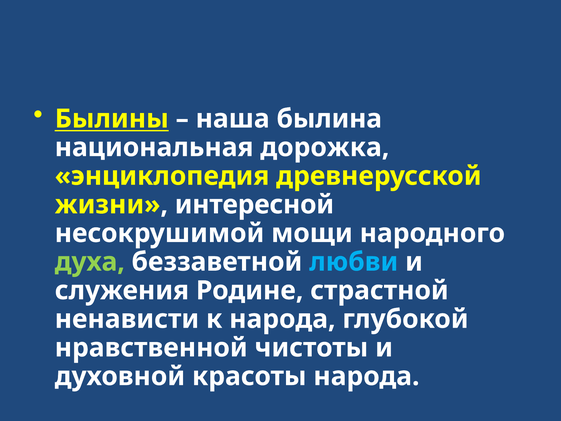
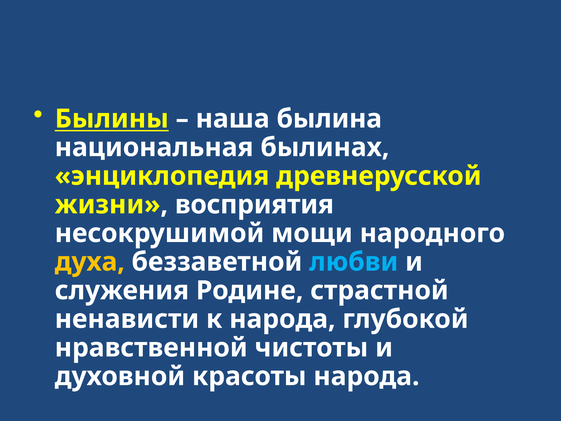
дорожка: дорожка -> былинах (325, 147)
интересной: интересной -> восприятия (254, 205)
духа colour: light green -> yellow (90, 262)
